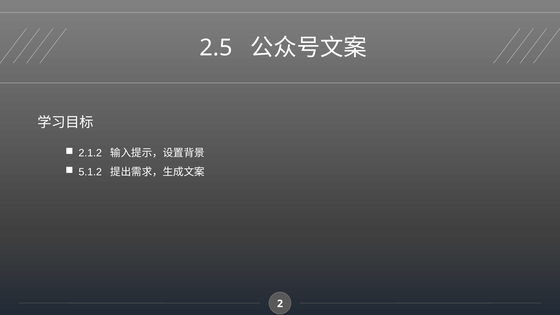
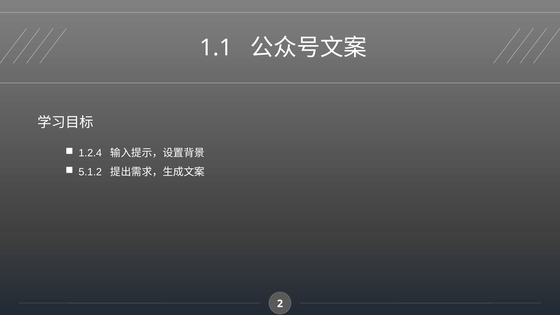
2.5: 2.5 -> 1.1 (216, 48)
2.1.2: 2.1.2 -> 1.2.4 (90, 153)
